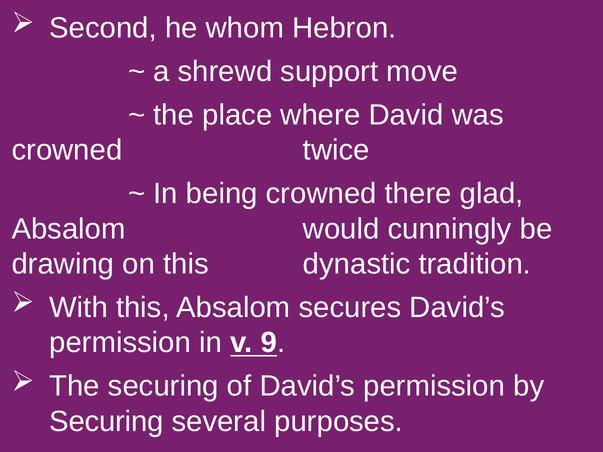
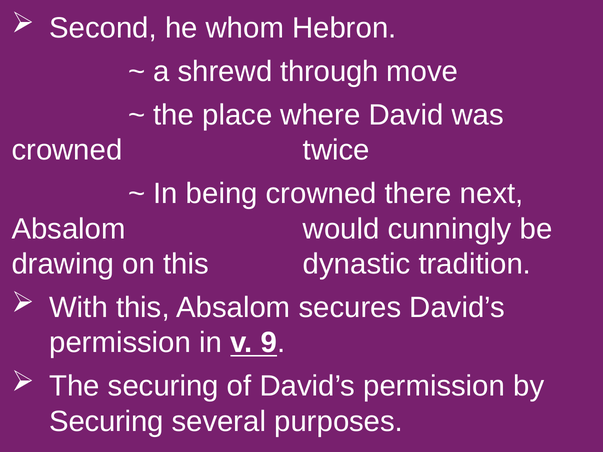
support: support -> through (329, 71)
glad: glad -> next (492, 194)
